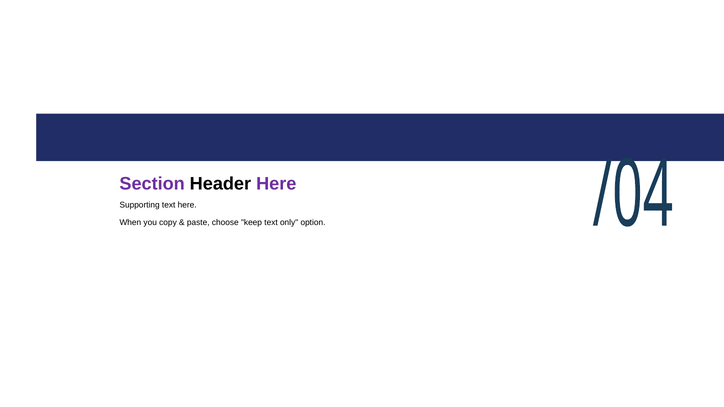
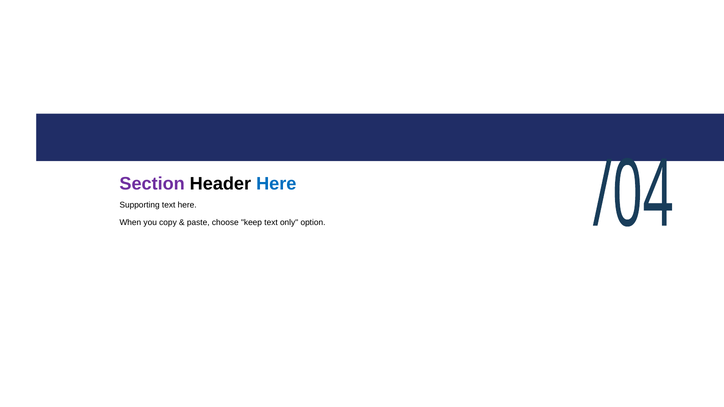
Here colour: purple -> blue (276, 184)
